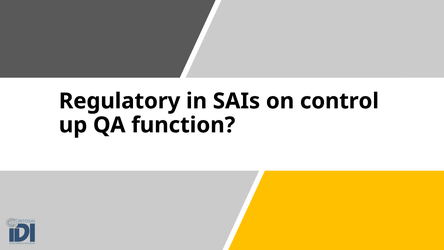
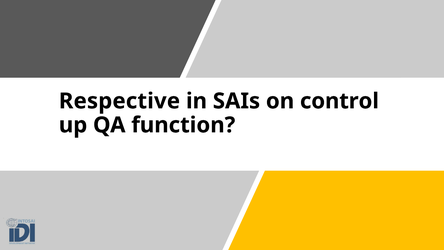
Regulatory: Regulatory -> Respective (119, 101)
